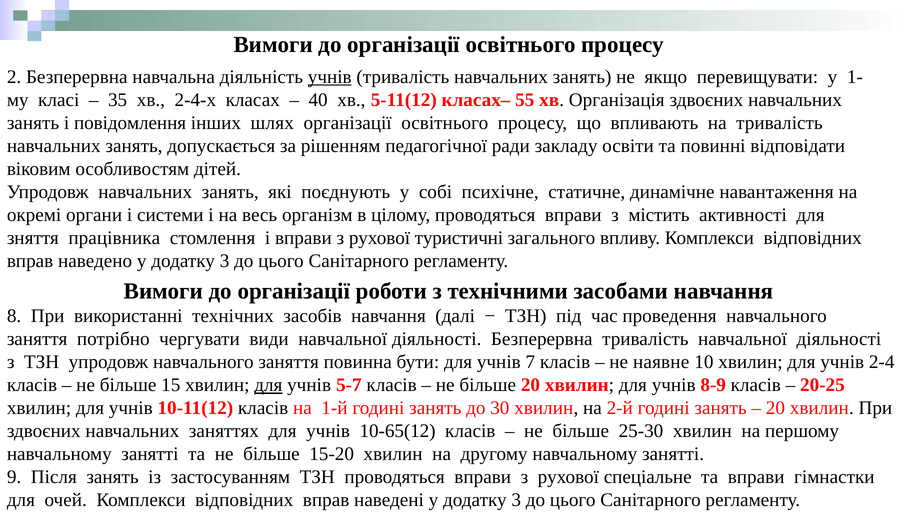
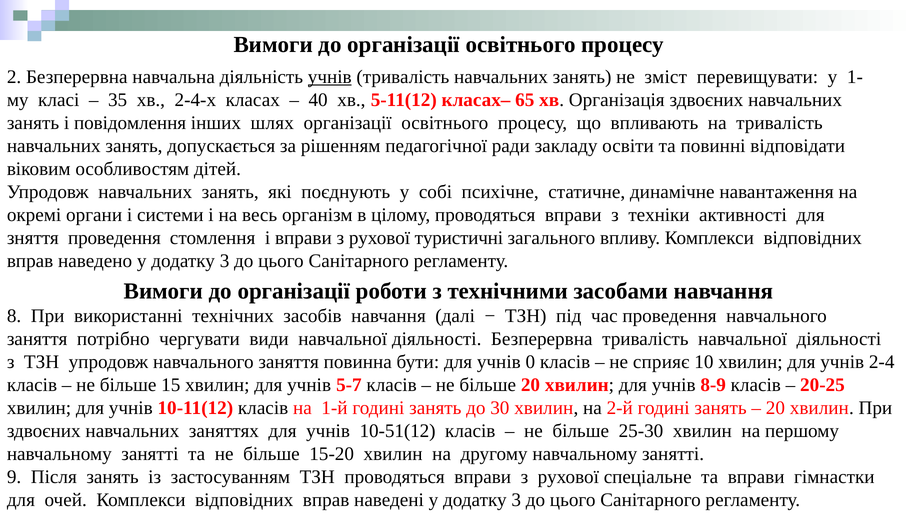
якщо: якщо -> зміст (666, 77)
55: 55 -> 65 (525, 100)
містить: містить -> техніки (659, 215)
зняття працівника: працівника -> проведення (114, 238)
7: 7 -> 0 (530, 362)
наявне: наявне -> сприяє (661, 362)
для underline: present -> none (268, 385)
10-65(12: 10-65(12 -> 10-51(12 (398, 431)
